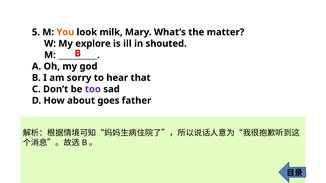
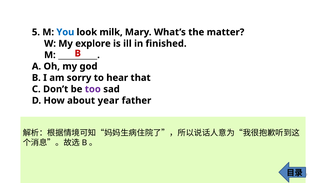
You colour: orange -> blue (65, 32)
shouted: shouted -> finished (166, 44)
goes: goes -> year (108, 101)
